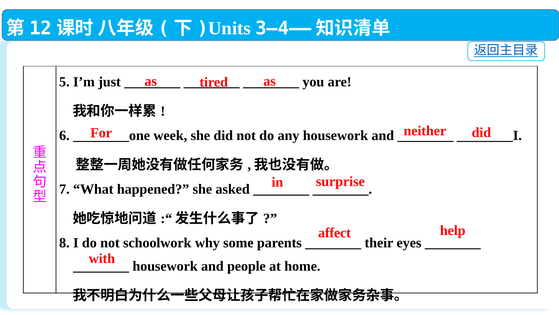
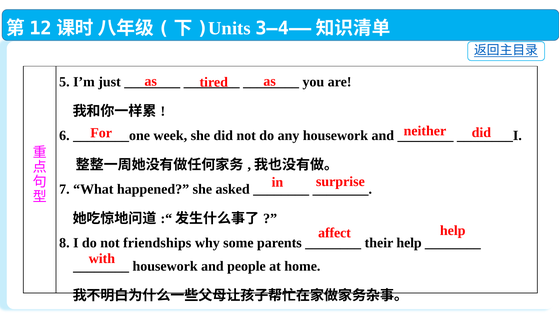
schoolwork: schoolwork -> friendships (157, 242)
their eyes: eyes -> help (409, 242)
